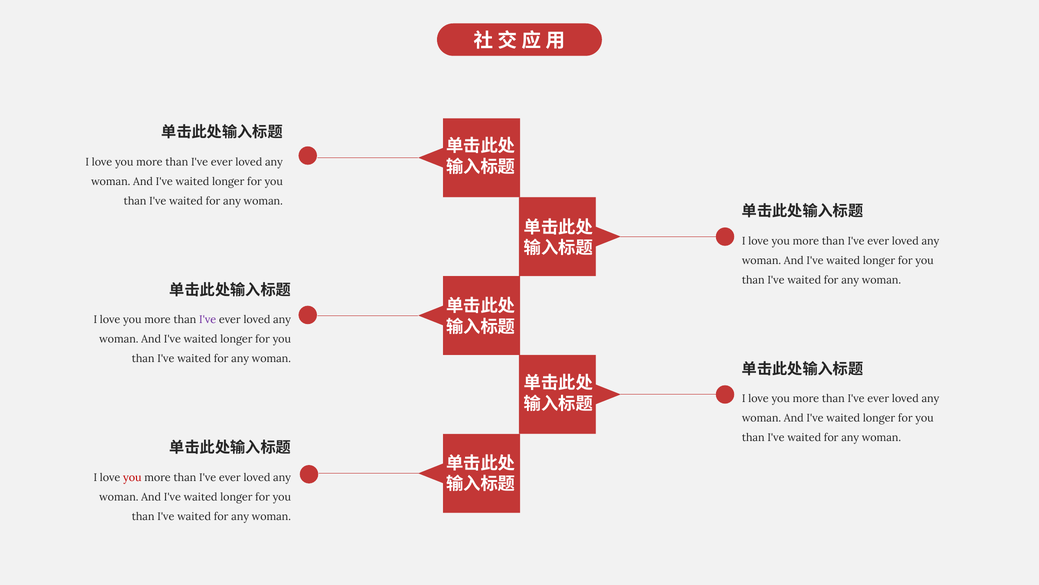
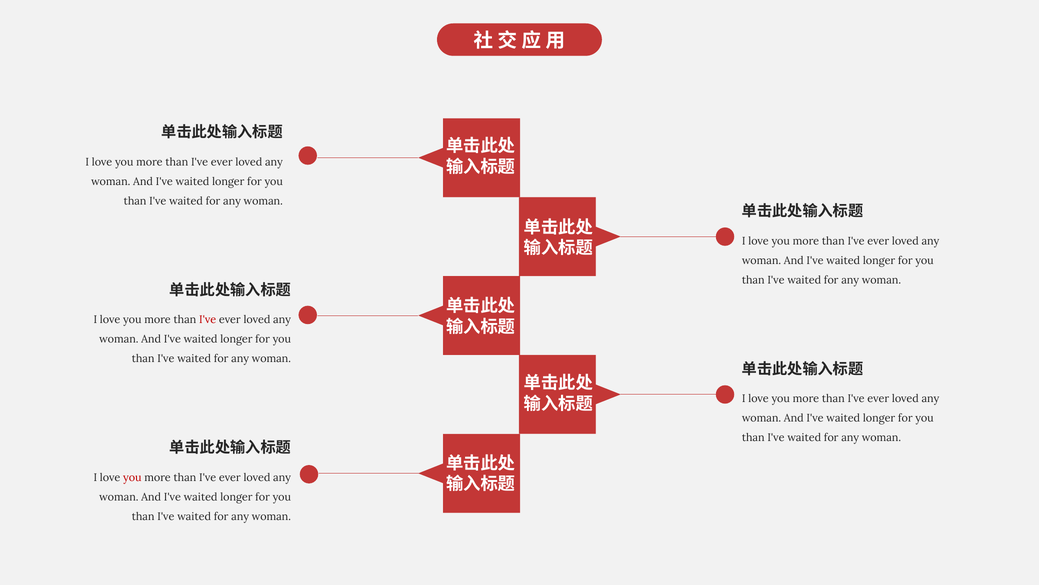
I've colour: purple -> red (208, 320)
